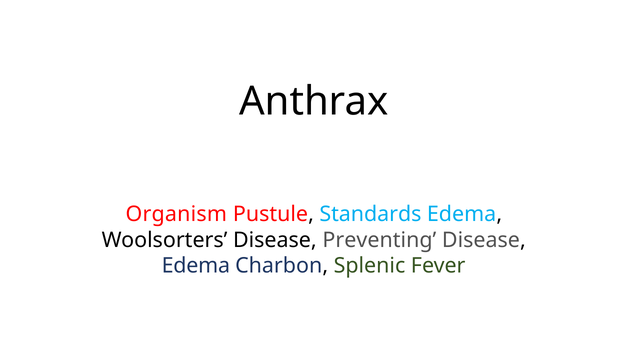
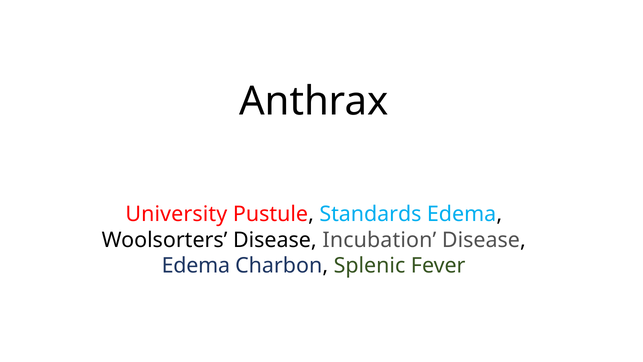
Organism: Organism -> University (176, 214)
Preventing: Preventing -> Incubation (379, 240)
